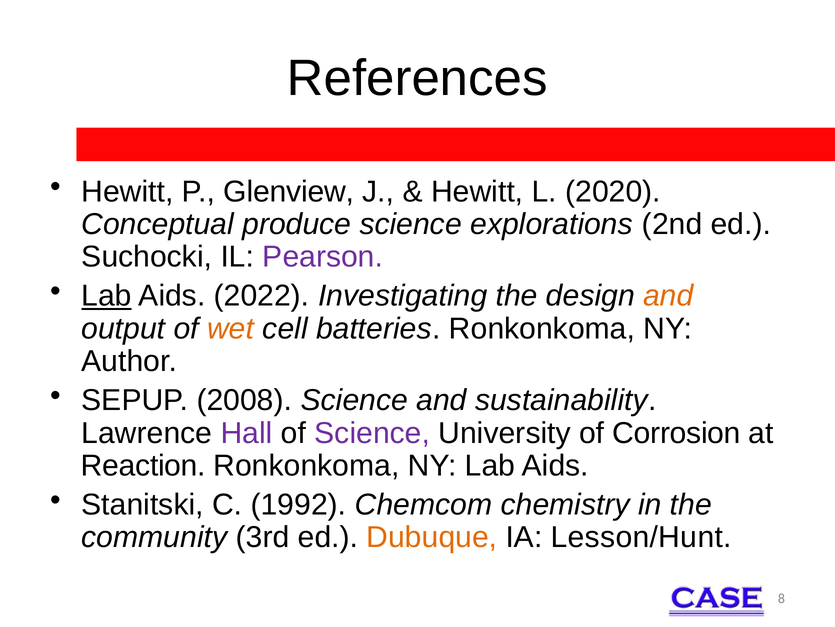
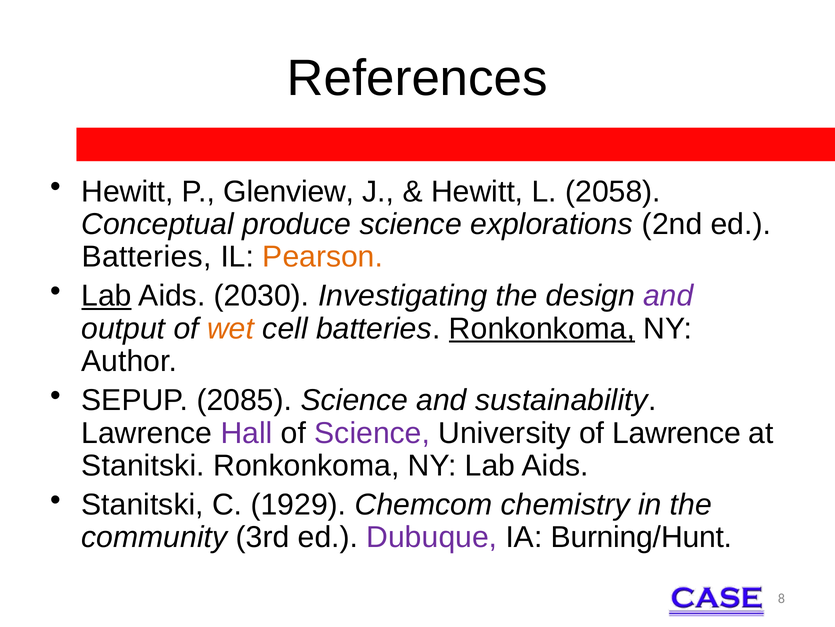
2020: 2020 -> 2058 (613, 191)
Suchocki: Suchocki -> Batteries (147, 256)
Pearson colour: purple -> orange (323, 256)
2022: 2022 -> 2030 (262, 296)
and colour: orange -> purple (668, 296)
Ronkonkoma underline: none -> present (542, 328)
2008: 2008 -> 2085 (244, 400)
of Corrosion: Corrosion -> Lawrence (677, 433)
Reaction: Reaction -> Stanitski (143, 465)
1992: 1992 -> 1929 (298, 504)
Dubuque colour: orange -> purple (432, 537)
Lesson/Hunt: Lesson/Hunt -> Burning/Hunt (641, 537)
